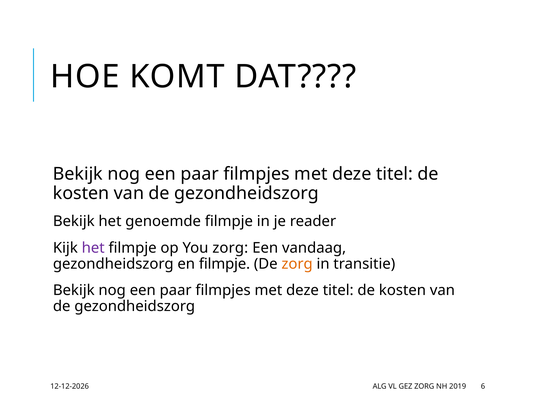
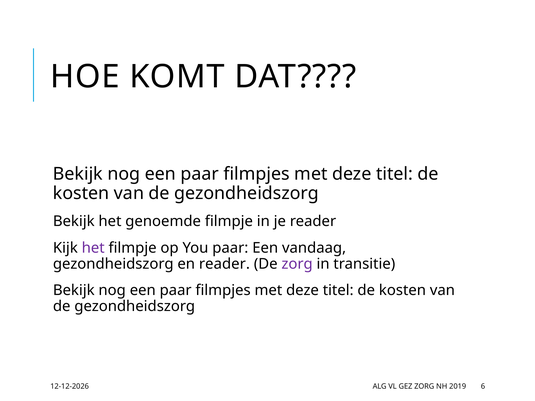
You zorg: zorg -> paar (230, 248)
en filmpje: filmpje -> reader (224, 264)
zorg colour: orange -> purple (297, 264)
